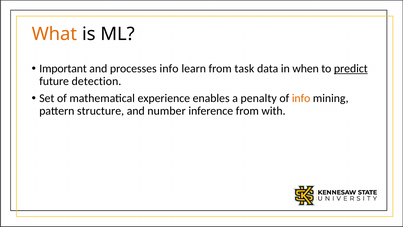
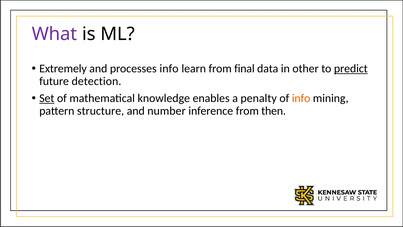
What colour: orange -> purple (55, 34)
Important: Important -> Extremely (63, 69)
task: task -> final (244, 69)
when: when -> other (306, 69)
Set underline: none -> present (47, 98)
experience: experience -> knowledge (164, 98)
with: with -> then (274, 111)
